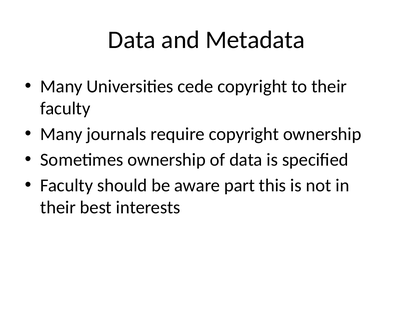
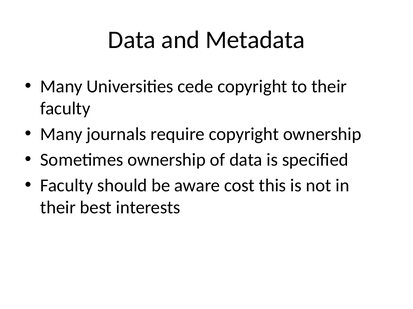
part: part -> cost (239, 186)
